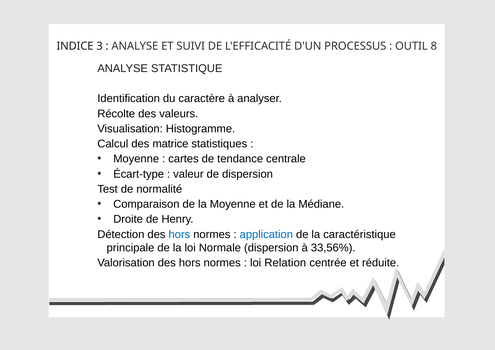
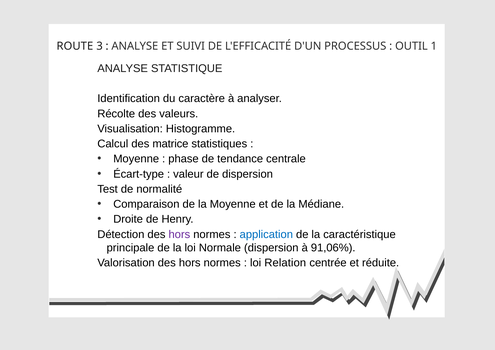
INDICE: INDICE -> ROUTE (75, 46)
8: 8 -> 1 (434, 46)
cartes: cartes -> phase (183, 159)
hors colour: blue -> purple (179, 234)
33,56%: 33,56% -> 91,06% (333, 248)
